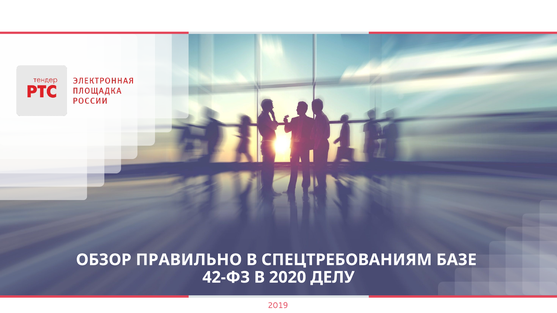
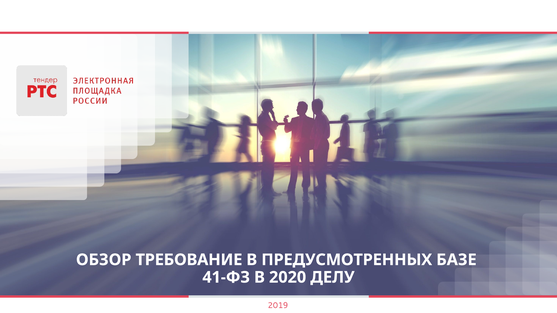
ПРАВИЛЬНО: ПРАВИЛЬНО -> ТРЕБОВАНИЕ (189, 260)
СПЕЦТРЕБОВАНИЯМ: СПЕЦТРЕБОВАНИЯМ -> ПРЕДУСМОТРЕННЫХ (347, 260)
42-ФЗ: 42-ФЗ -> 41-ФЗ (226, 278)
